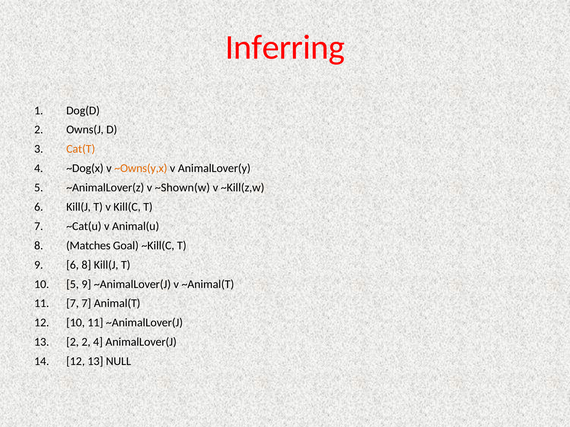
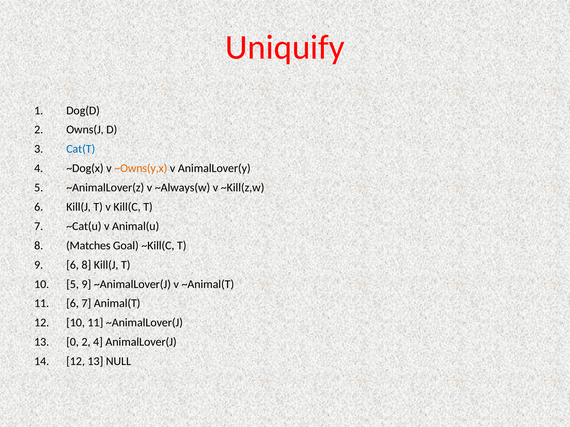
Inferring: Inferring -> Uniquify (285, 48)
Cat(T colour: orange -> blue (81, 149)
~Shown(w: ~Shown(w -> ~Always(w (182, 188)
11 7: 7 -> 6 (73, 304)
13 2: 2 -> 0 (73, 342)
